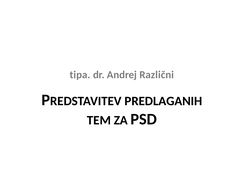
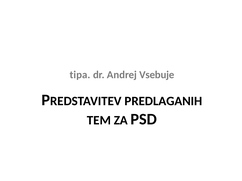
Različni: Različni -> Vsebuje (157, 75)
